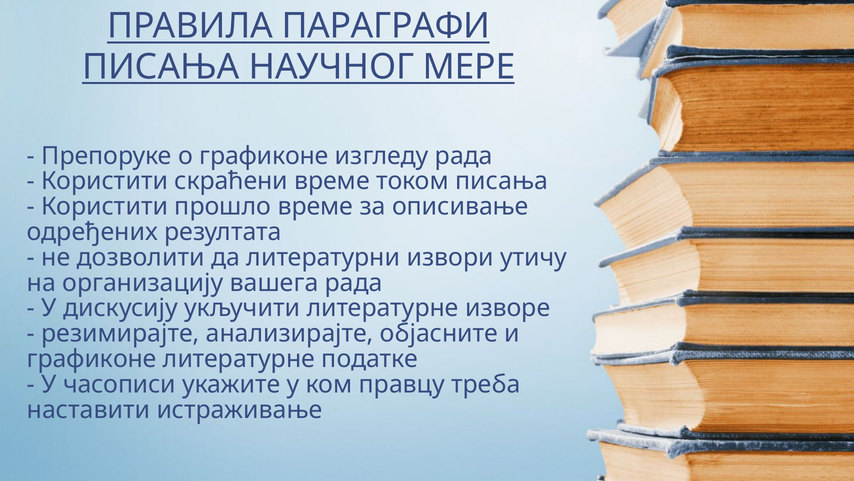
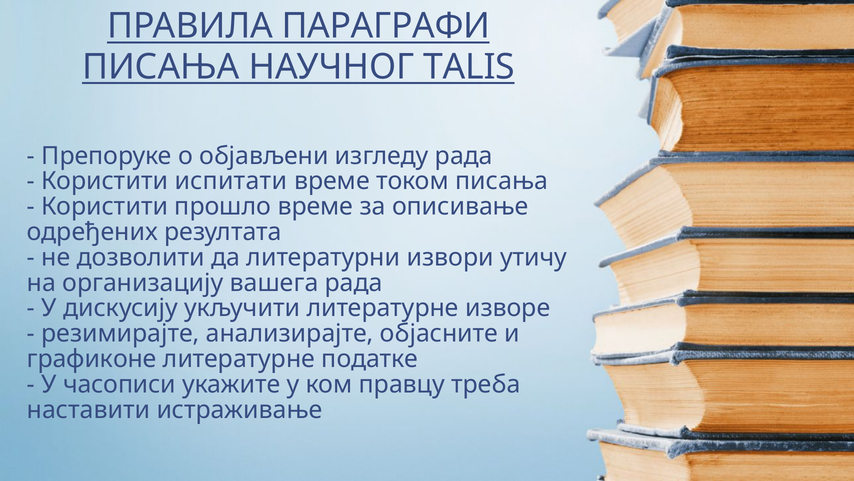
МЕРЕ: МЕРЕ -> TALIS (469, 67)
о графиконе: графиконе -> објављени (264, 156)
скраћени: скраћени -> испитати (231, 181)
